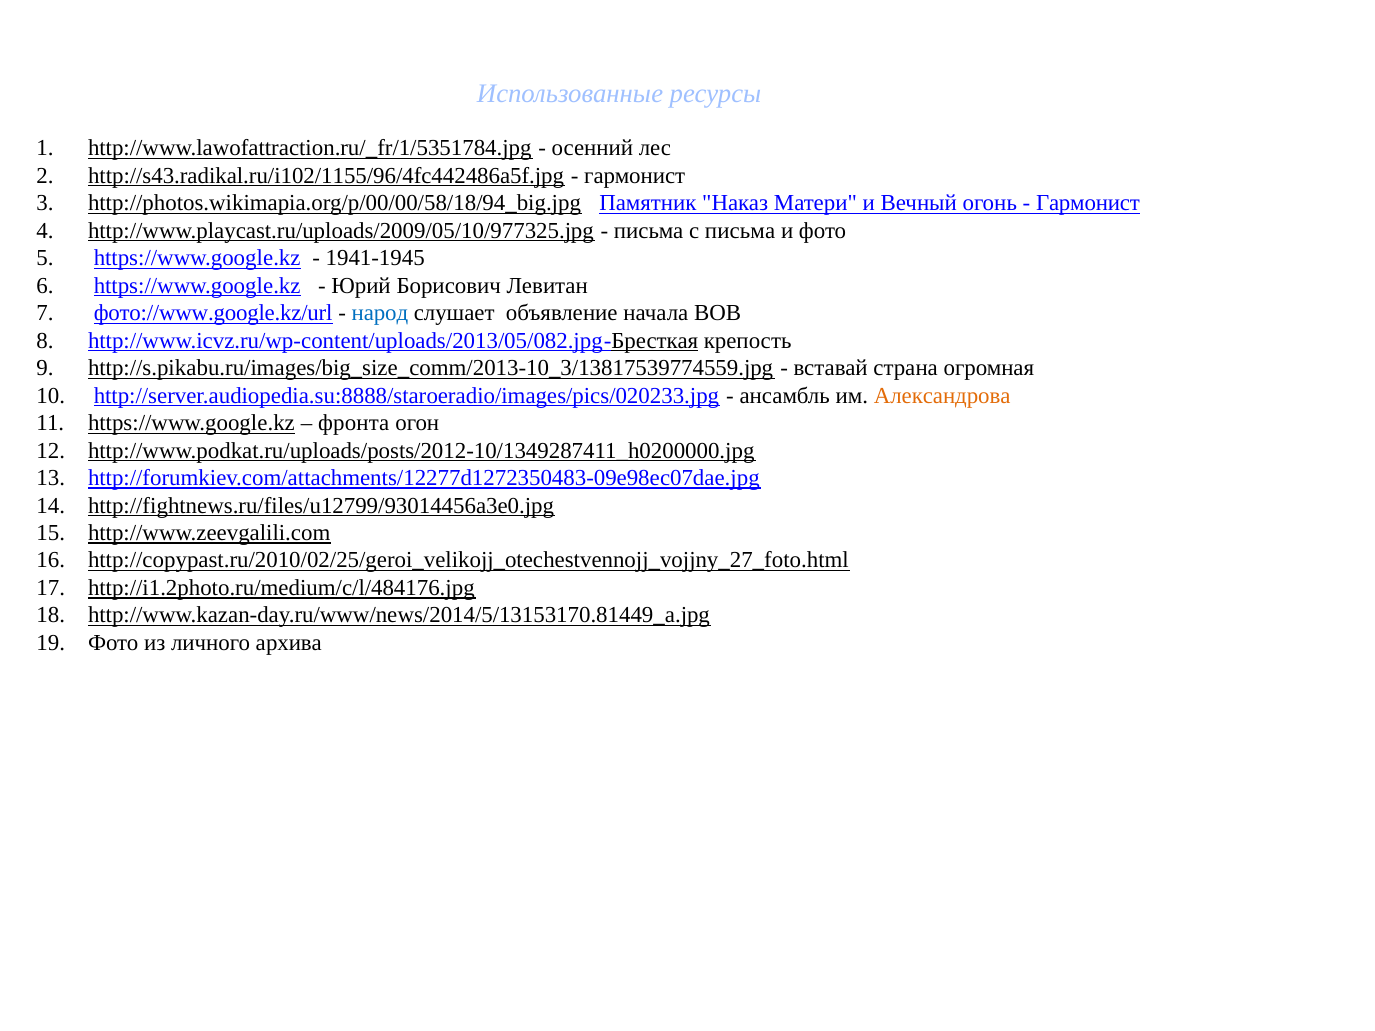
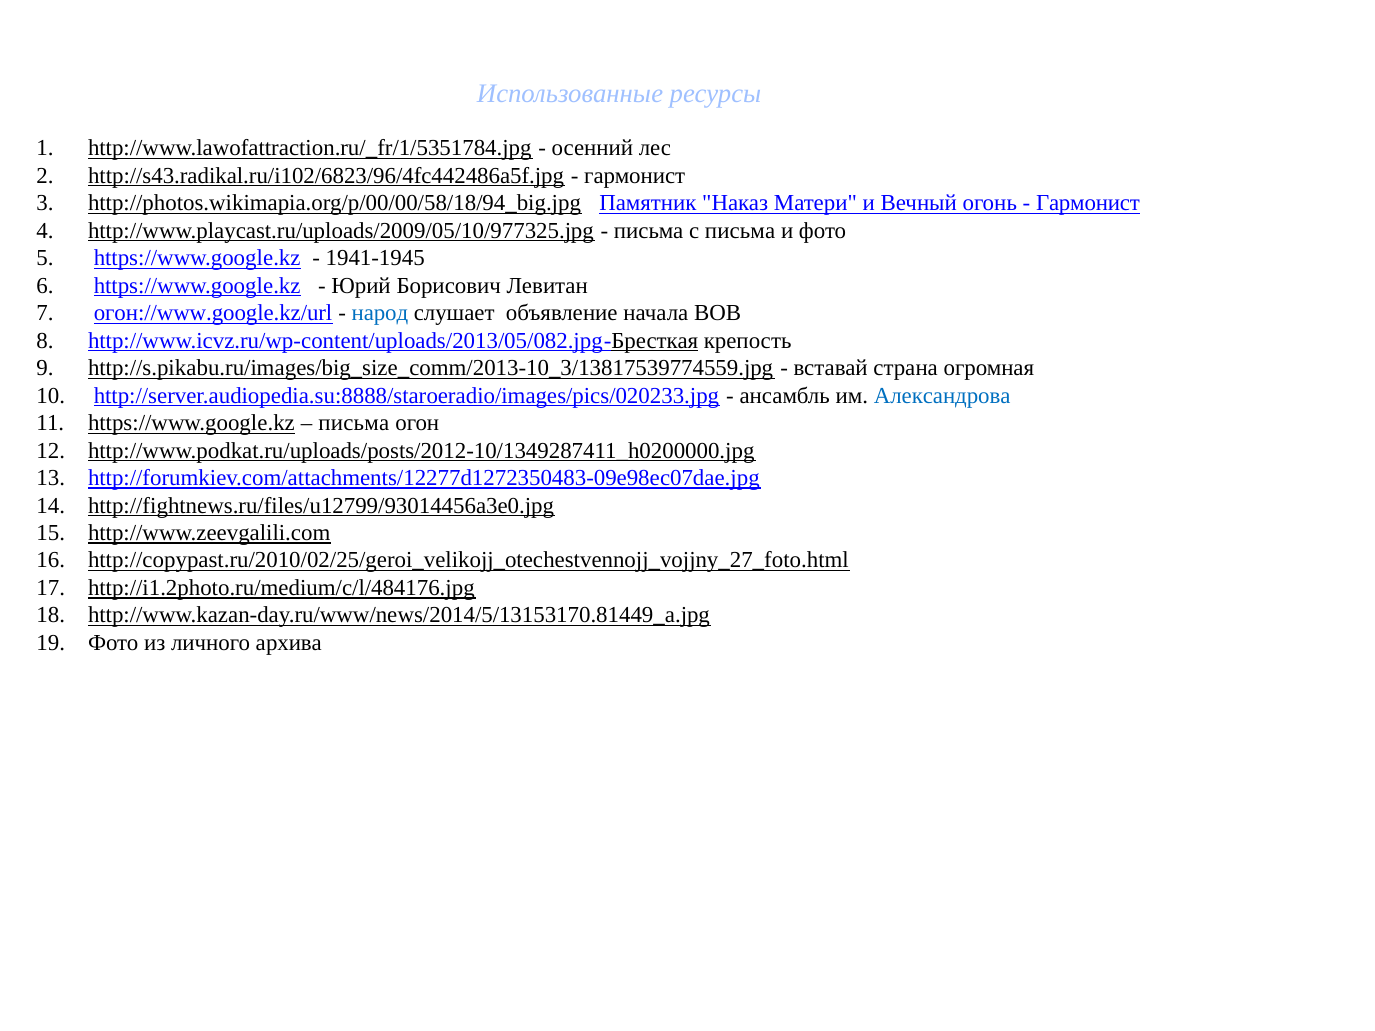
http://s43.radikal.ru/i102/1155/96/4fc442486a5f.jpg: http://s43.radikal.ru/i102/1155/96/4fc442486a5f.jpg -> http://s43.radikal.ru/i102/6823/96/4fc442486a5f.jpg (326, 176)
фото://www.google.kz/url: фото://www.google.kz/url -> огон://www.google.kz/url (213, 313)
Александрова colour: orange -> blue (942, 396)
фронта: фронта -> письма (354, 423)
